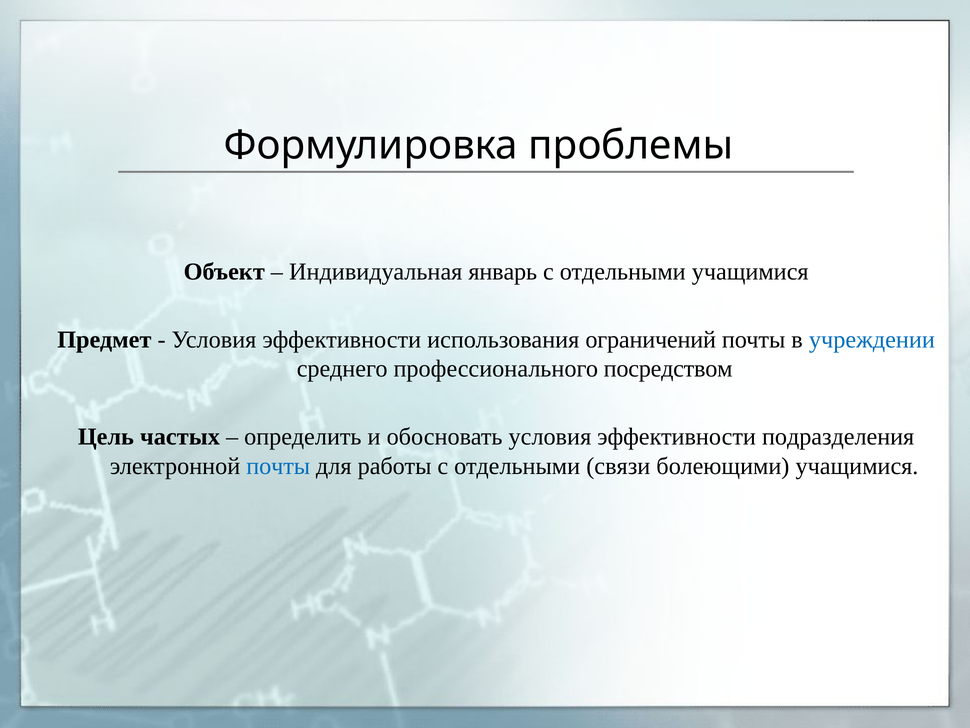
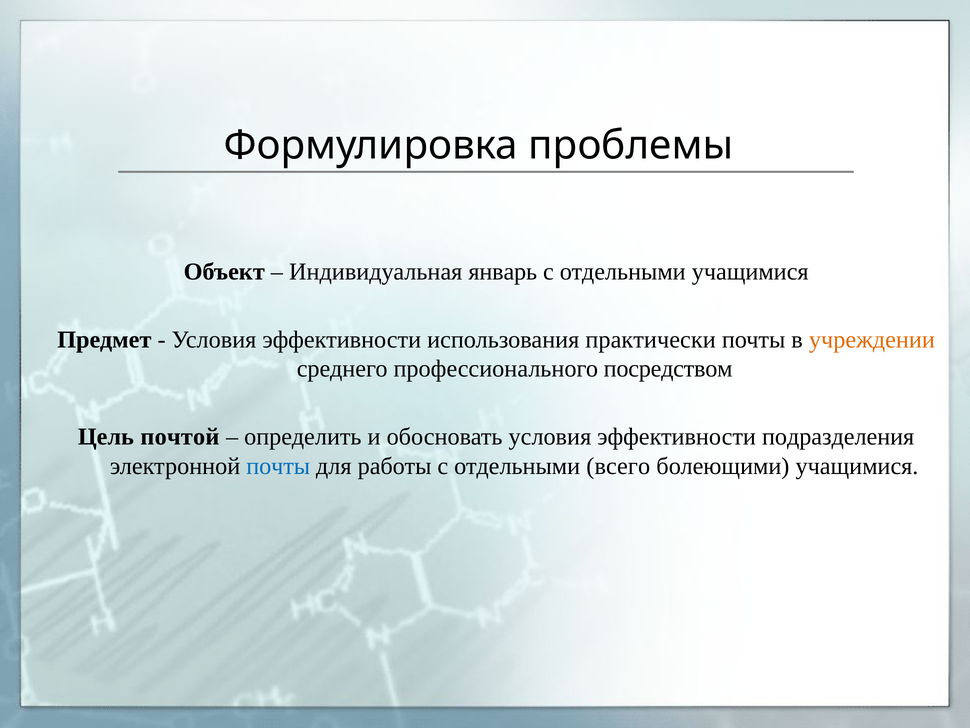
ограничений: ограничений -> практически (651, 340)
учреждении colour: blue -> orange (872, 340)
частых: частых -> почтой (180, 437)
связи: связи -> всего (618, 466)
